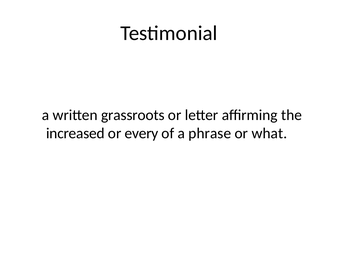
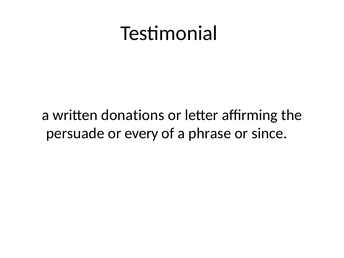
grassroots: grassroots -> donations (133, 115)
increased: increased -> persuade (75, 133)
what: what -> since (269, 133)
